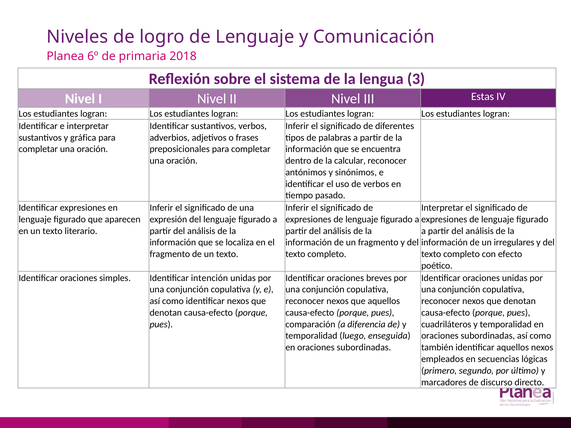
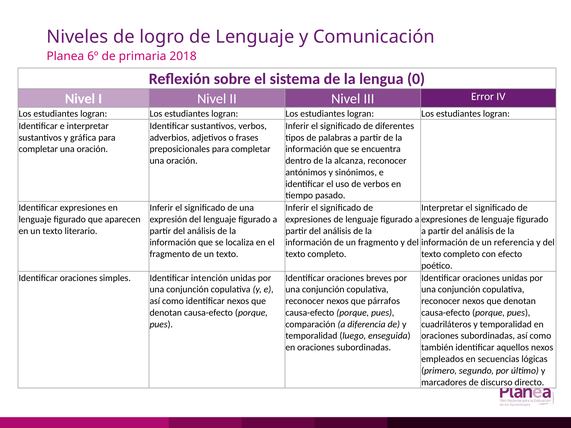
3: 3 -> 0 (416, 79)
Estas: Estas -> Error (483, 97)
calcular: calcular -> alcanza (350, 161)
irregulares: irregulares -> referencia (514, 243)
que aquellos: aquellos -> párrafos (384, 301)
